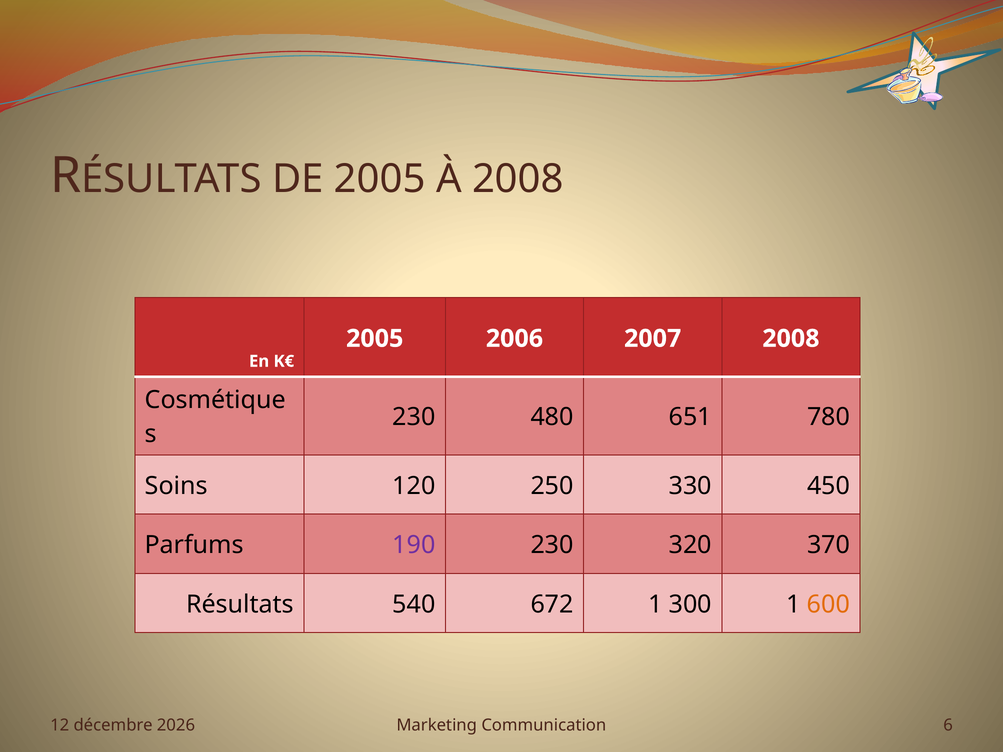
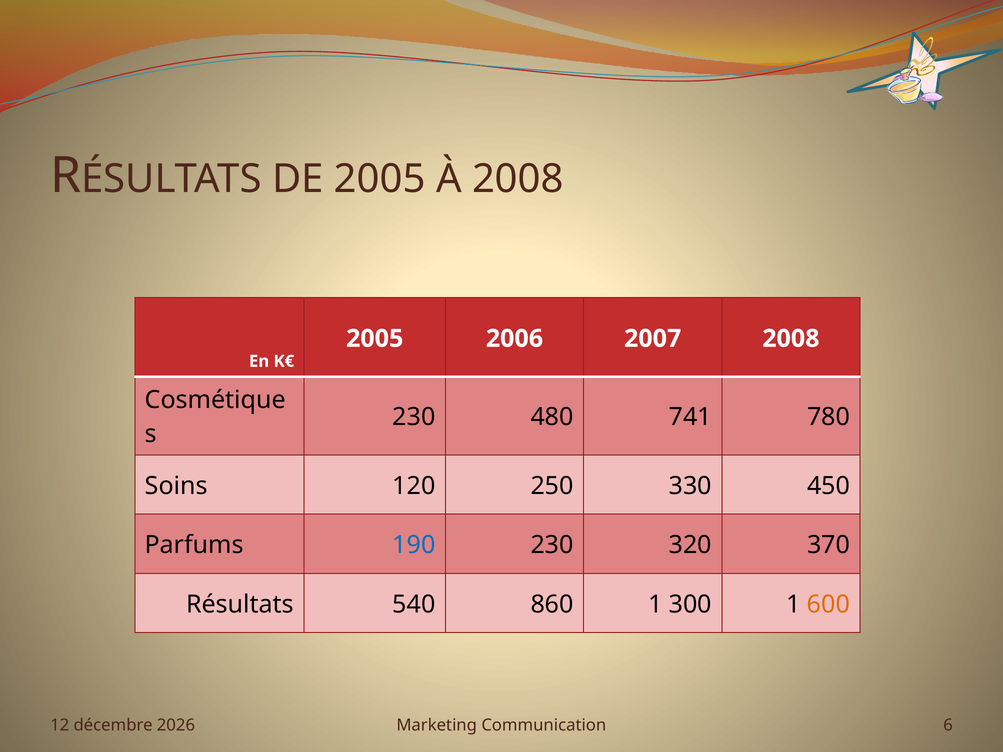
651: 651 -> 741 (690, 417)
190 colour: purple -> blue (414, 545)
672: 672 -> 860 (552, 605)
